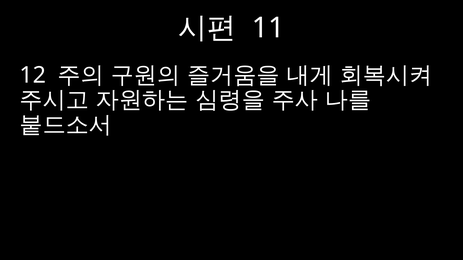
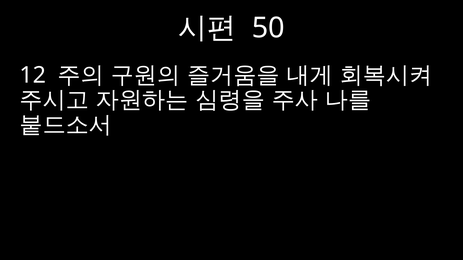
11: 11 -> 50 (268, 28)
